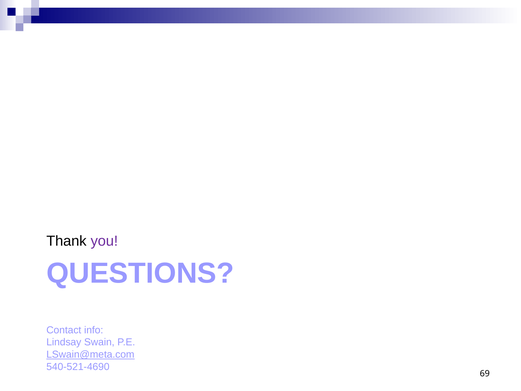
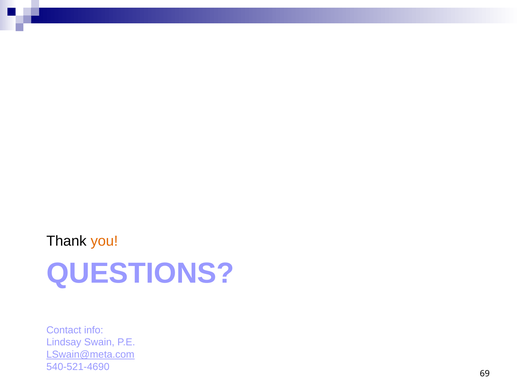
you colour: purple -> orange (104, 241)
